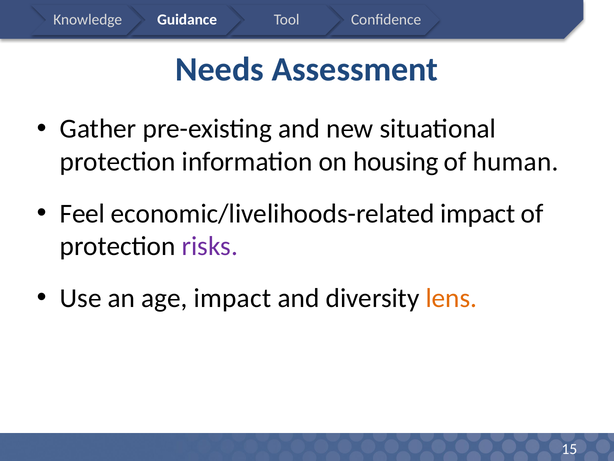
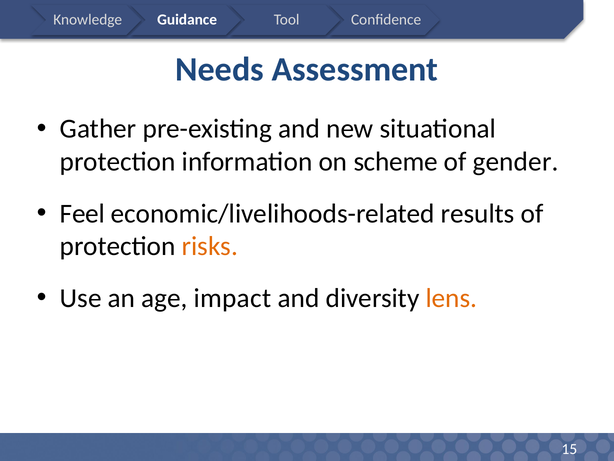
housing: housing -> scheme (396, 162)
human: human -> gender (516, 162)
economic/livelihoods-related impact: impact -> results (478, 213)
risks colour: purple -> orange (210, 246)
